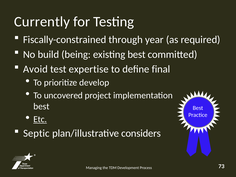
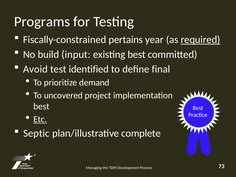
Currently: Currently -> Programs (42, 22)
through: through -> pertains (126, 40)
required underline: none -> present (201, 40)
being: being -> input (76, 54)
expertise: expertise -> identified (89, 69)
develop: develop -> demand (94, 83)
considers: considers -> complete (141, 133)
